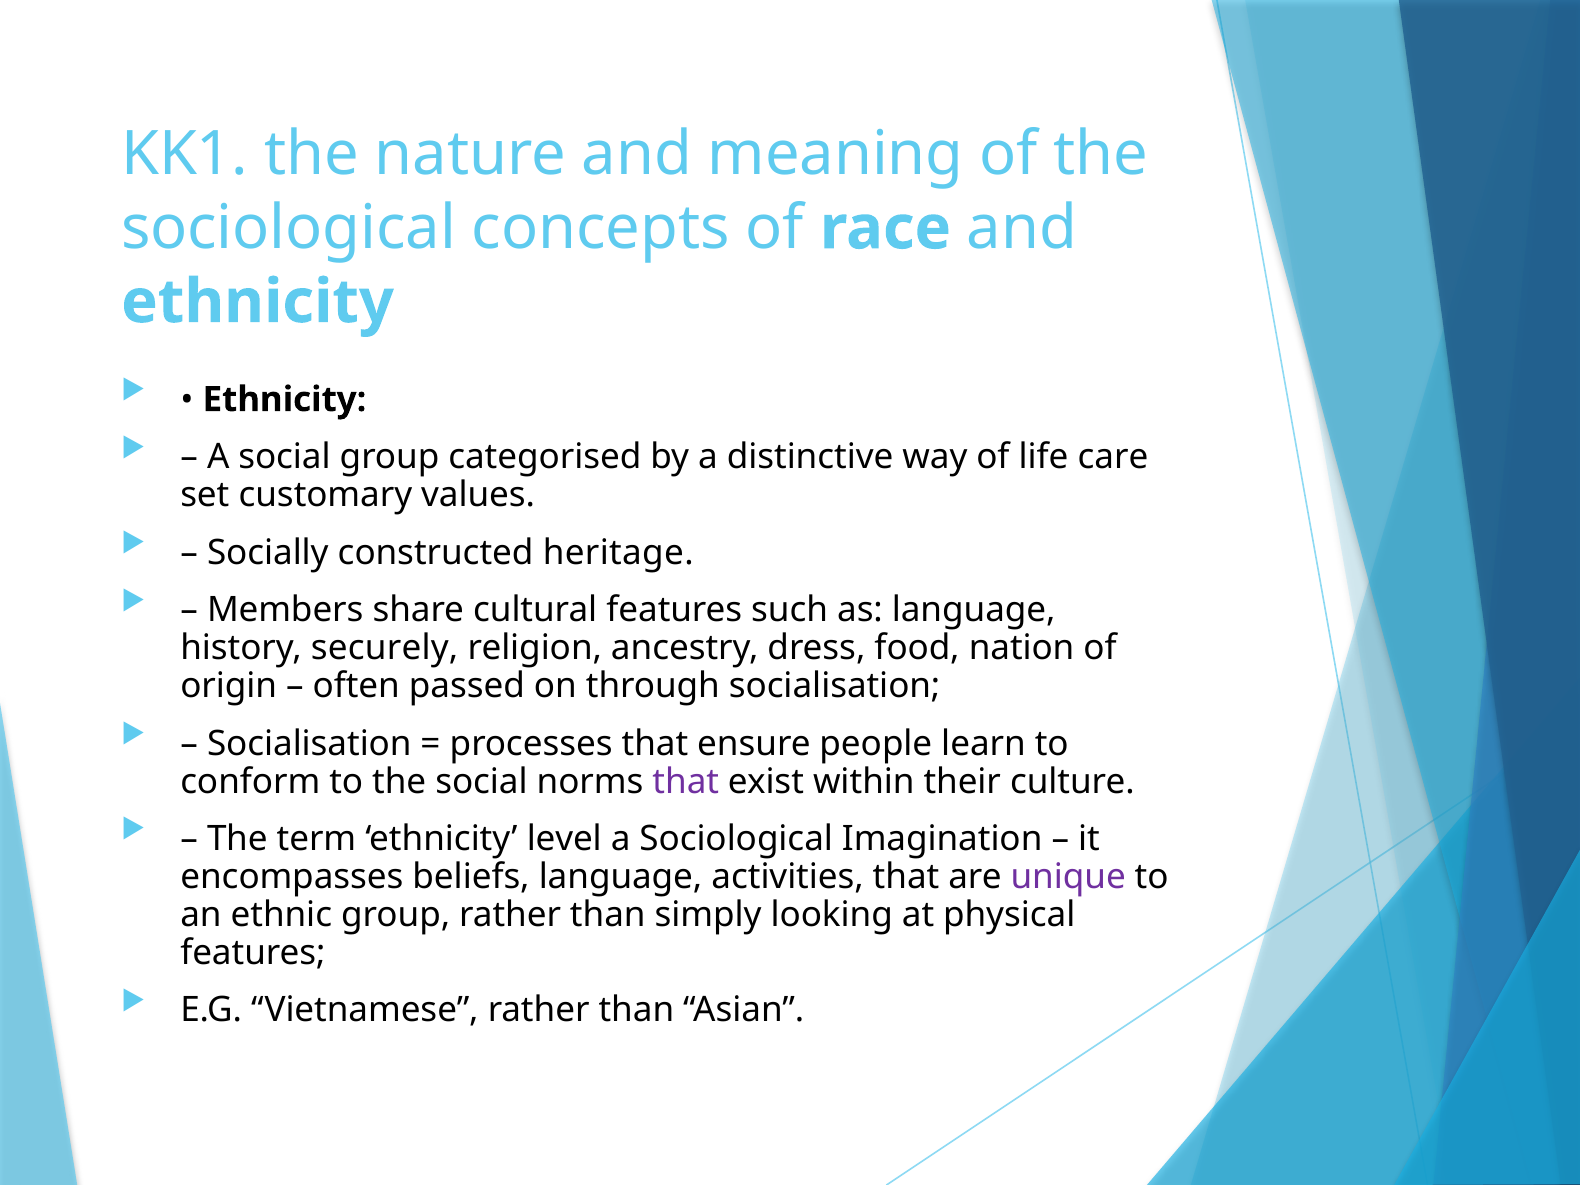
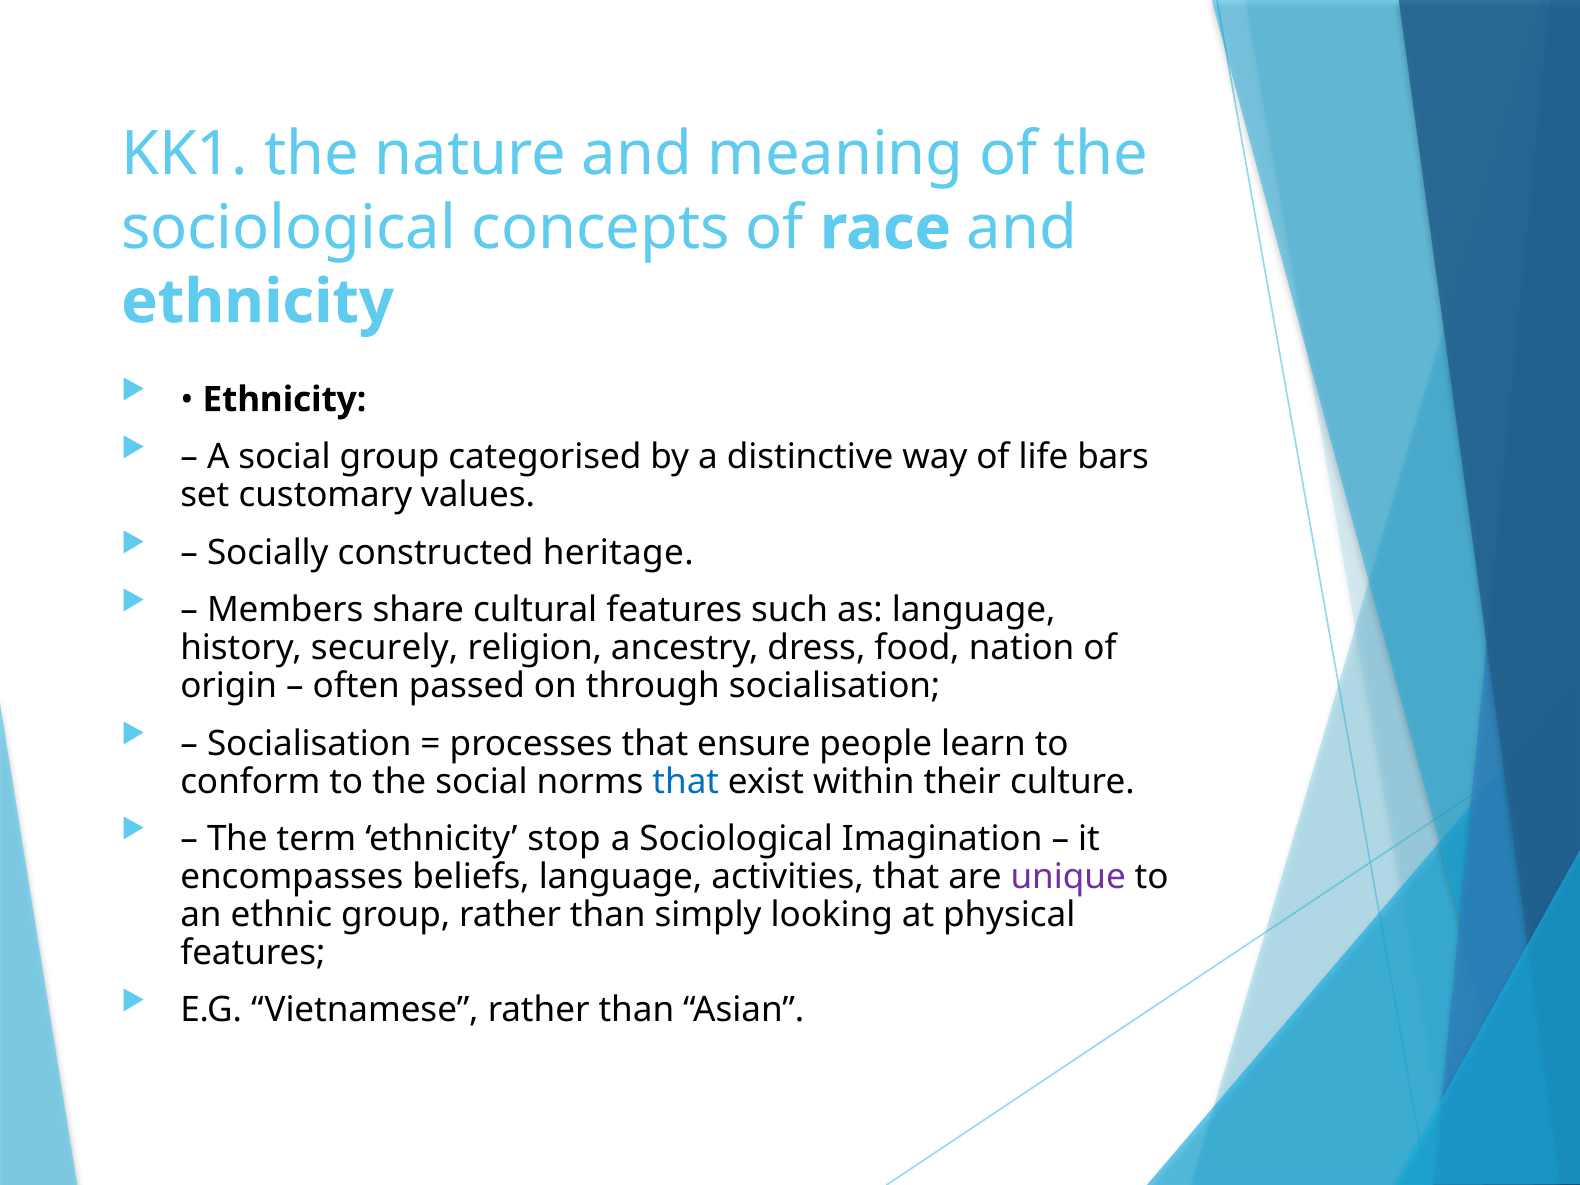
care: care -> bars (1113, 457)
that colour: purple -> blue (686, 781)
level: level -> stop (564, 839)
